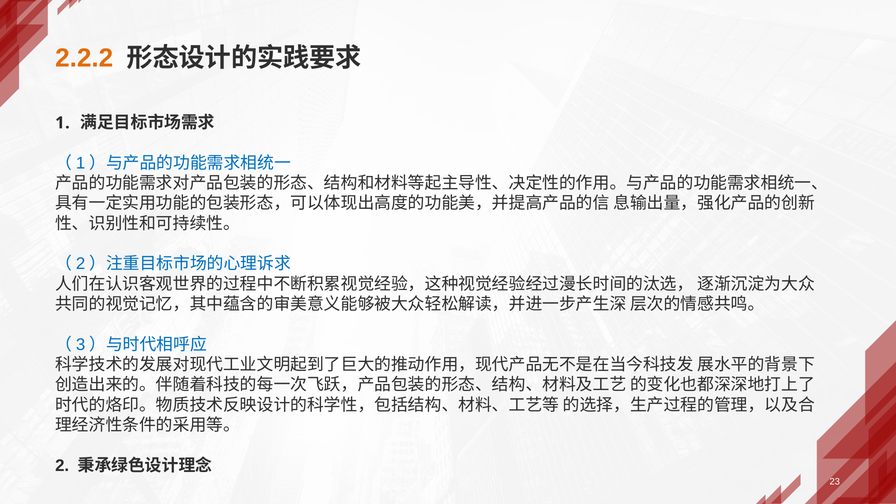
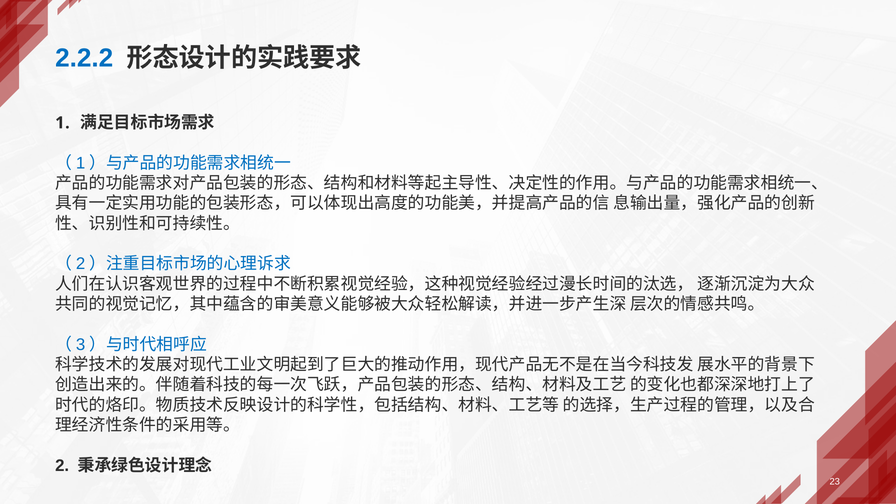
2.2.2 colour: orange -> blue (84, 58)
